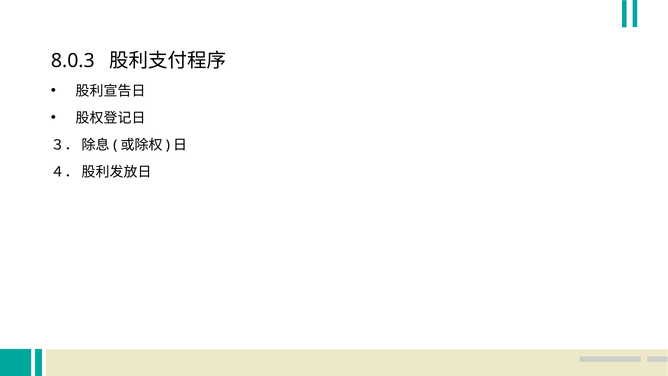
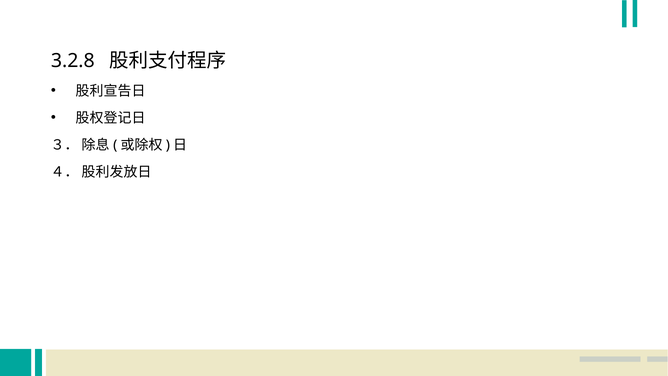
8.0.3: 8.0.3 -> 3.2.8 (73, 61)
